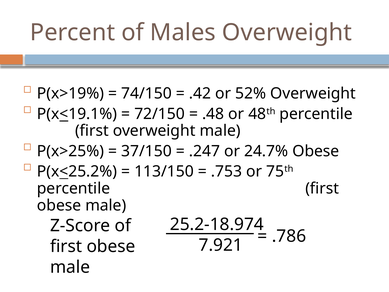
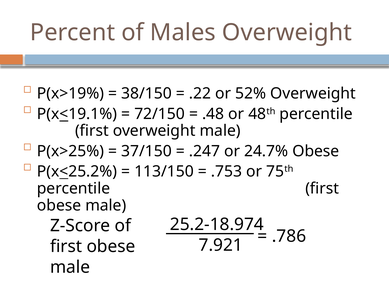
74/150: 74/150 -> 38/150 (146, 93)
.42: .42 -> .22 (200, 93)
